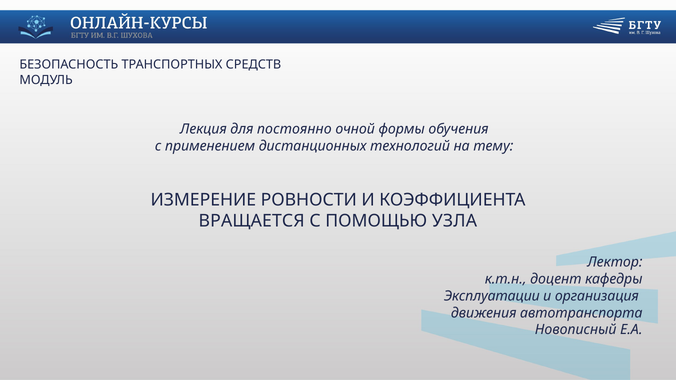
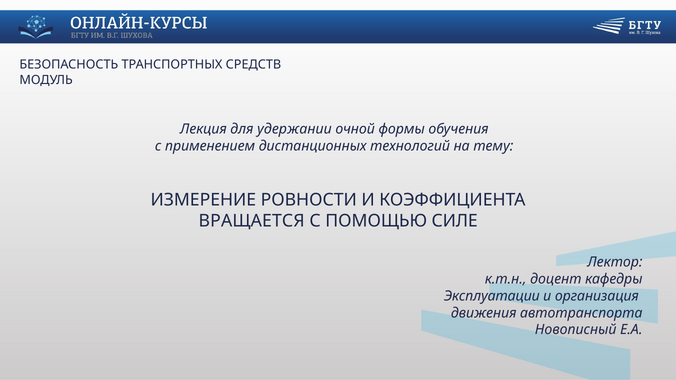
постоянно: постоянно -> удержании (294, 129)
УЗЛА: УЗЛА -> СИЛЕ (455, 221)
